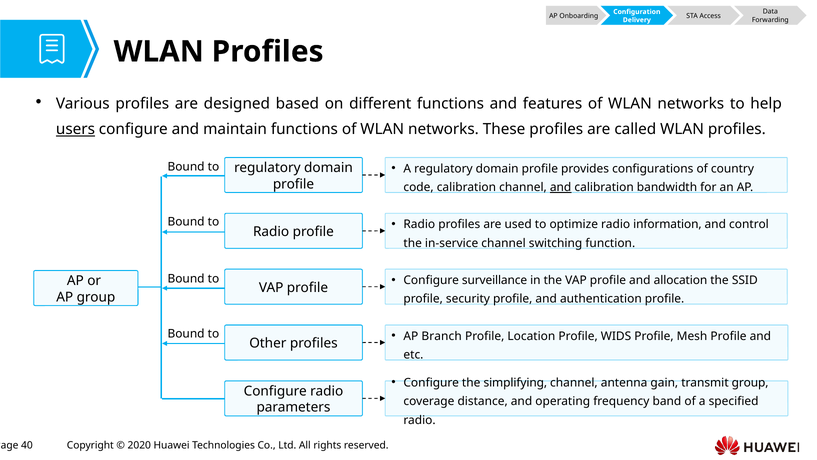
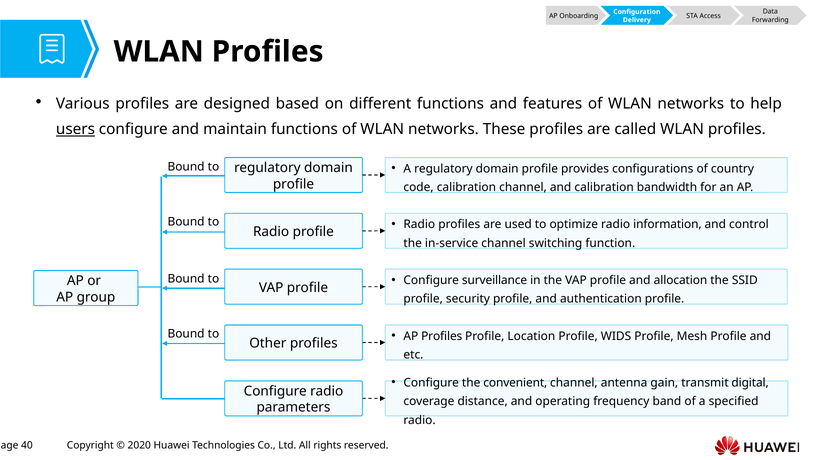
and underline: present -> none (561, 187)
AP Branch: Branch -> Profiles (442, 336)
simplifying: simplifying -> convenient (515, 382)
transmit group: group -> digital (750, 382)
